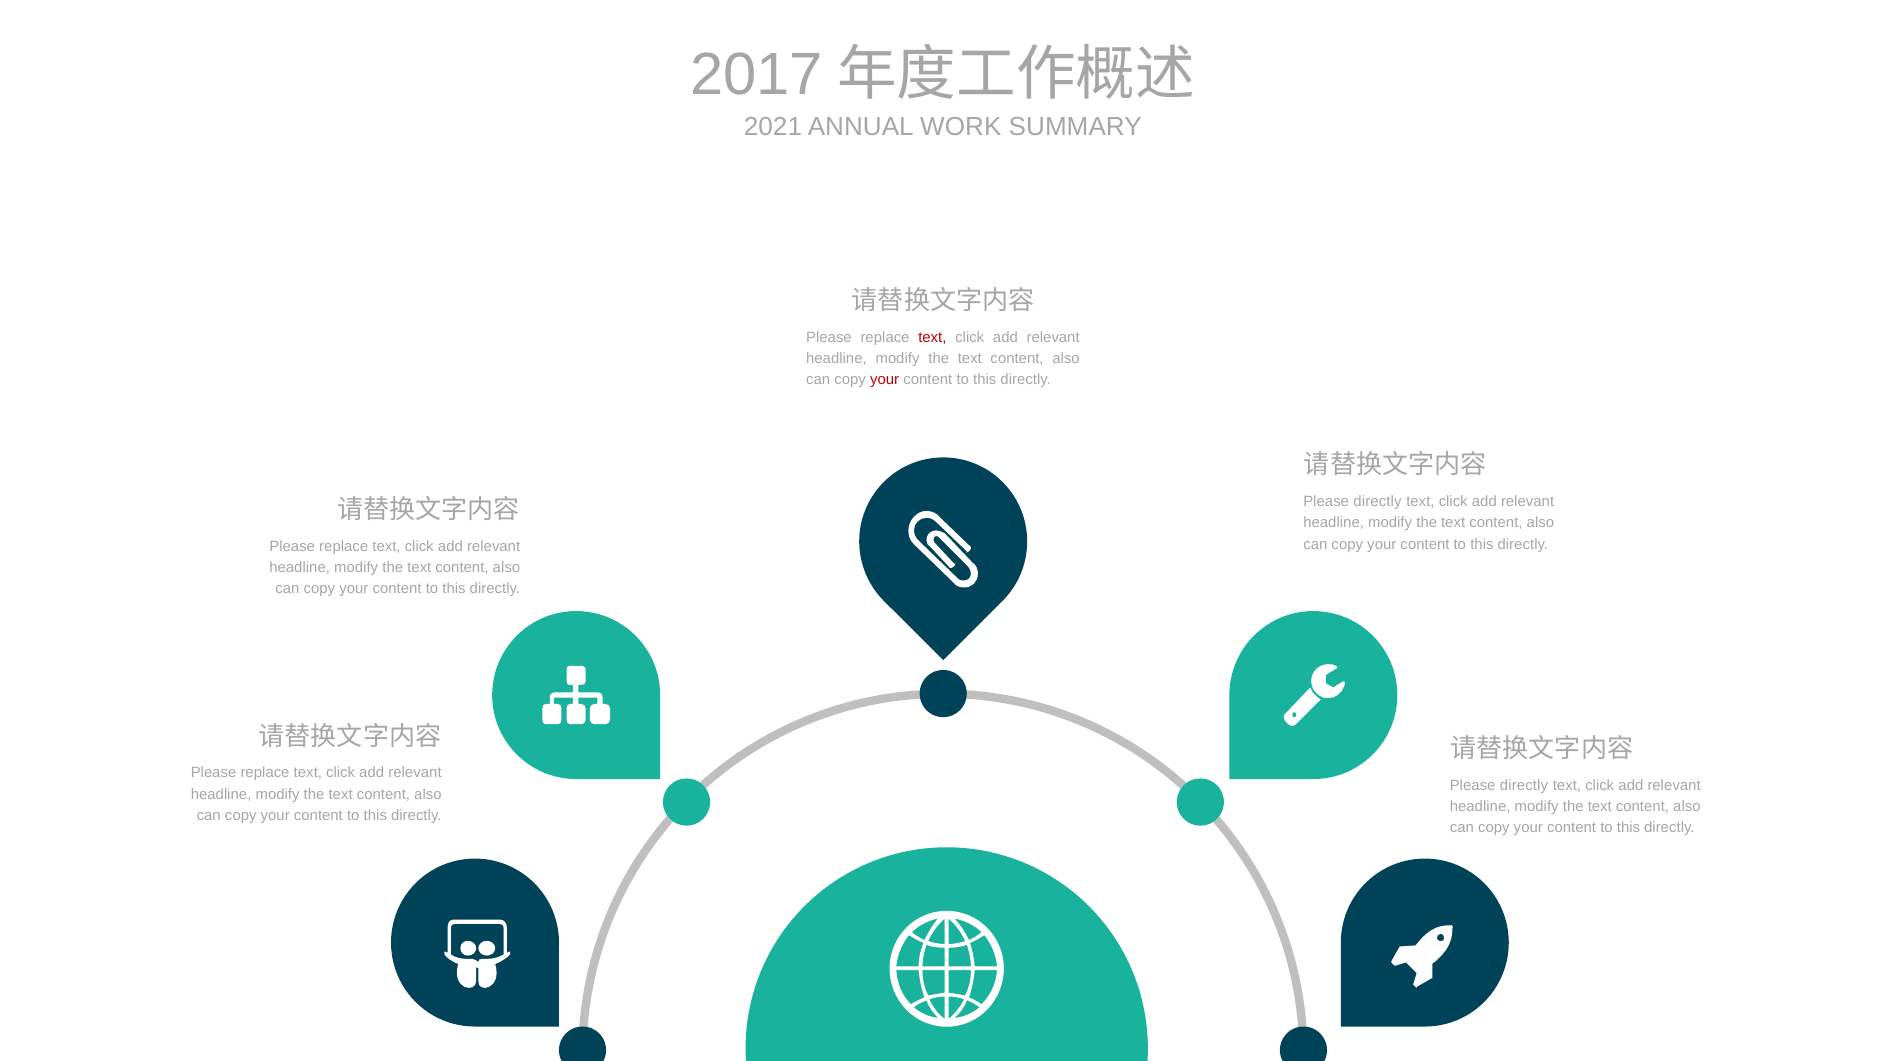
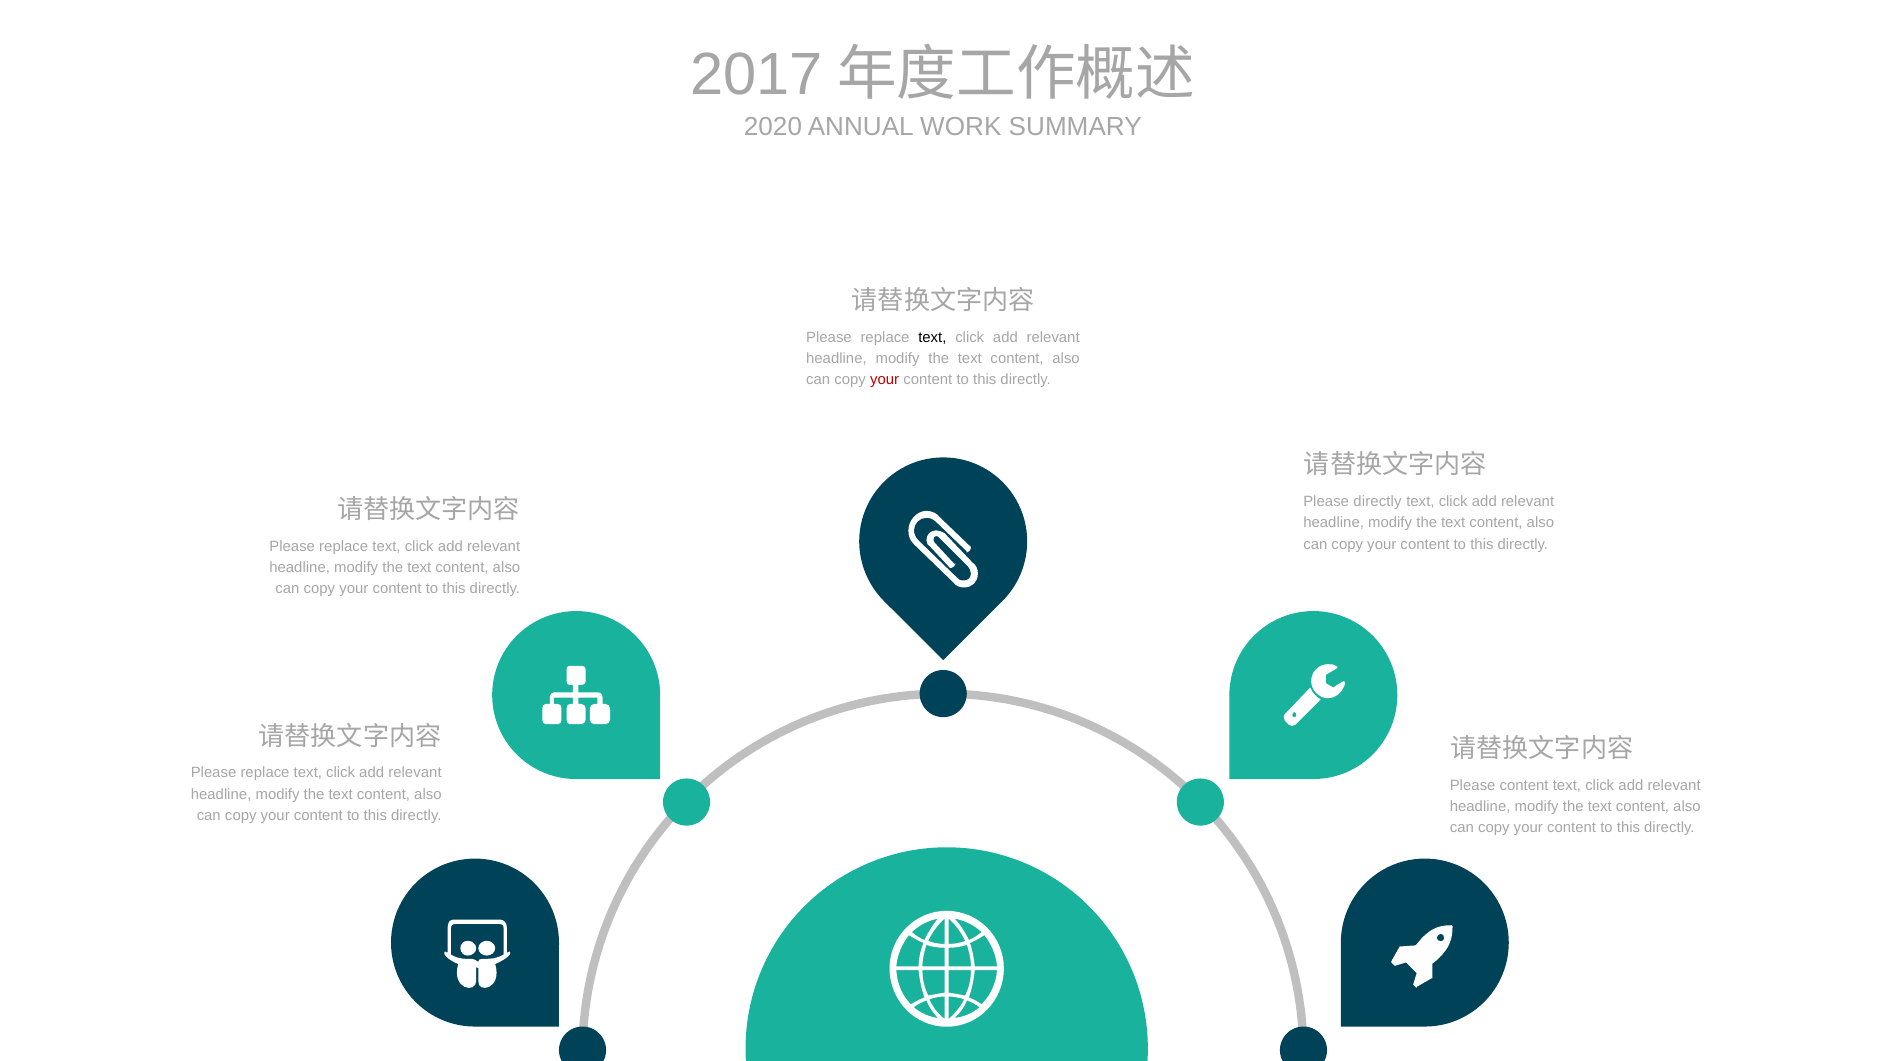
2021: 2021 -> 2020 (773, 127)
text colour: red -> black (932, 337)
directly: directly -> content (1524, 785)
